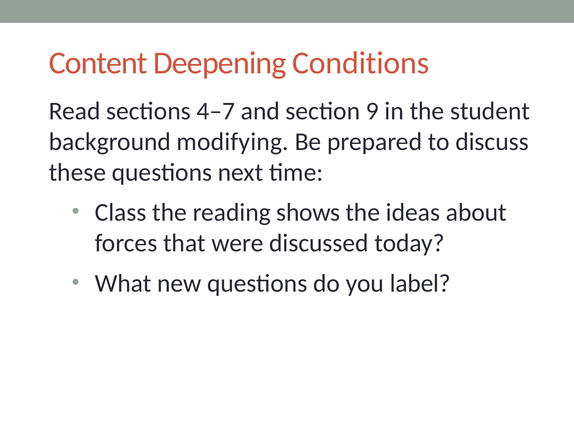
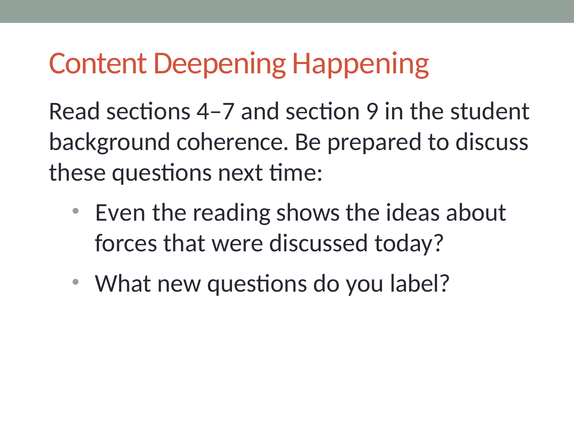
Conditions: Conditions -> Happening (361, 63)
modifying: modifying -> coherence (233, 141)
Class: Class -> Even (120, 212)
